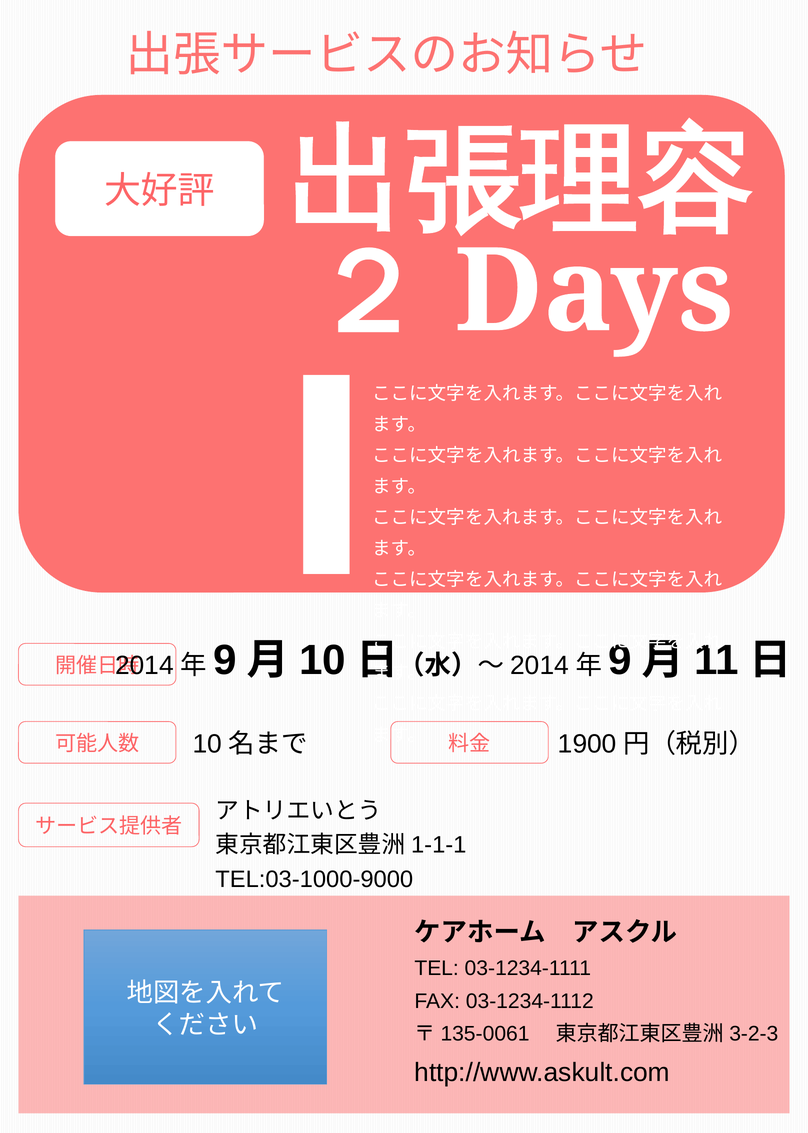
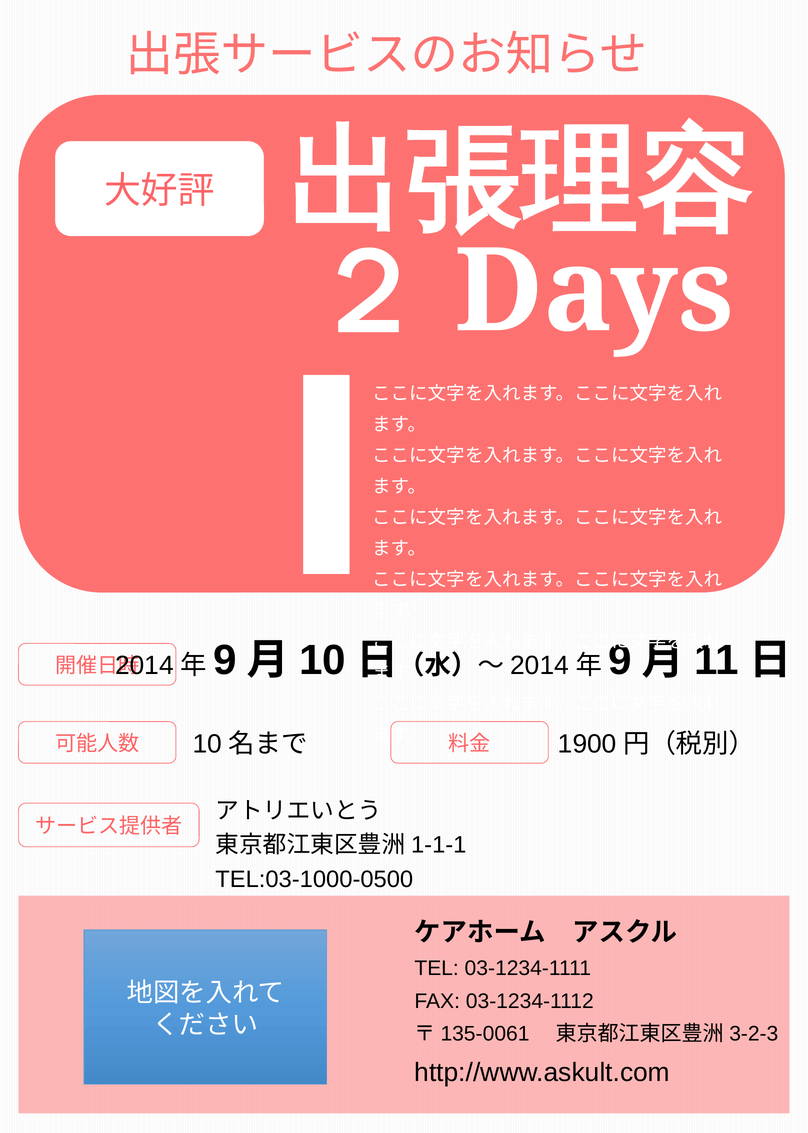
TEL:03-1000-9000: TEL:03-1000-9000 -> TEL:03-1000-0500 (314, 880)
